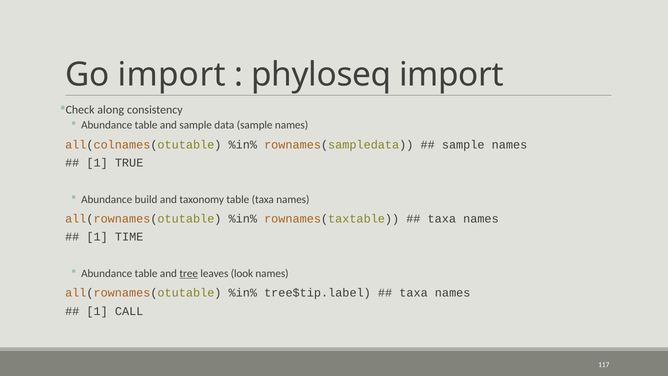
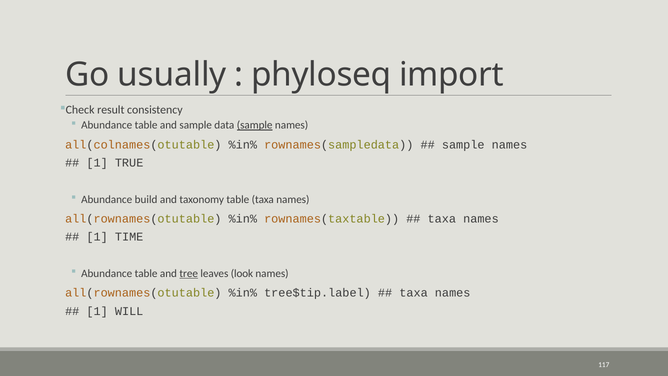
Go import: import -> usually (172, 75)
along: along -> result (111, 110)
sample underline: none -> present (255, 125)
CALL: CALL -> WILL (129, 311)
